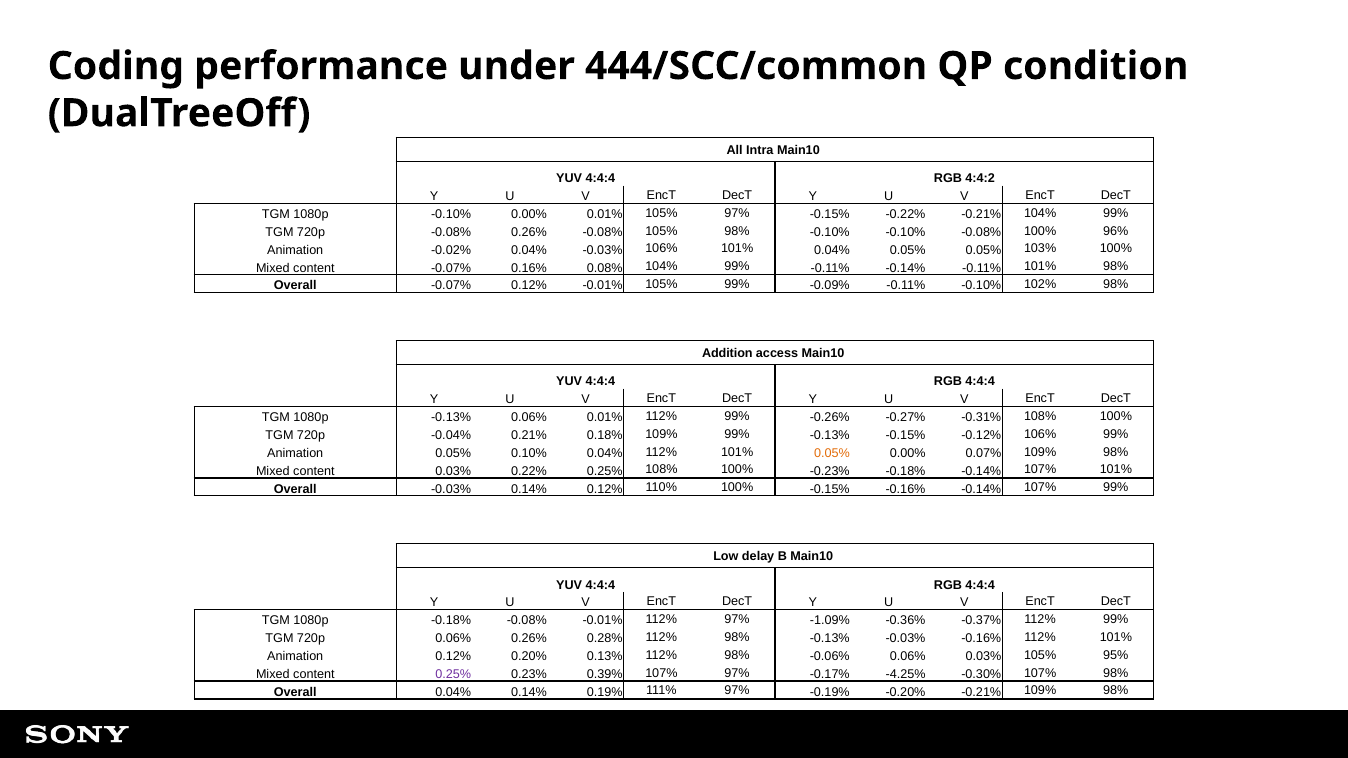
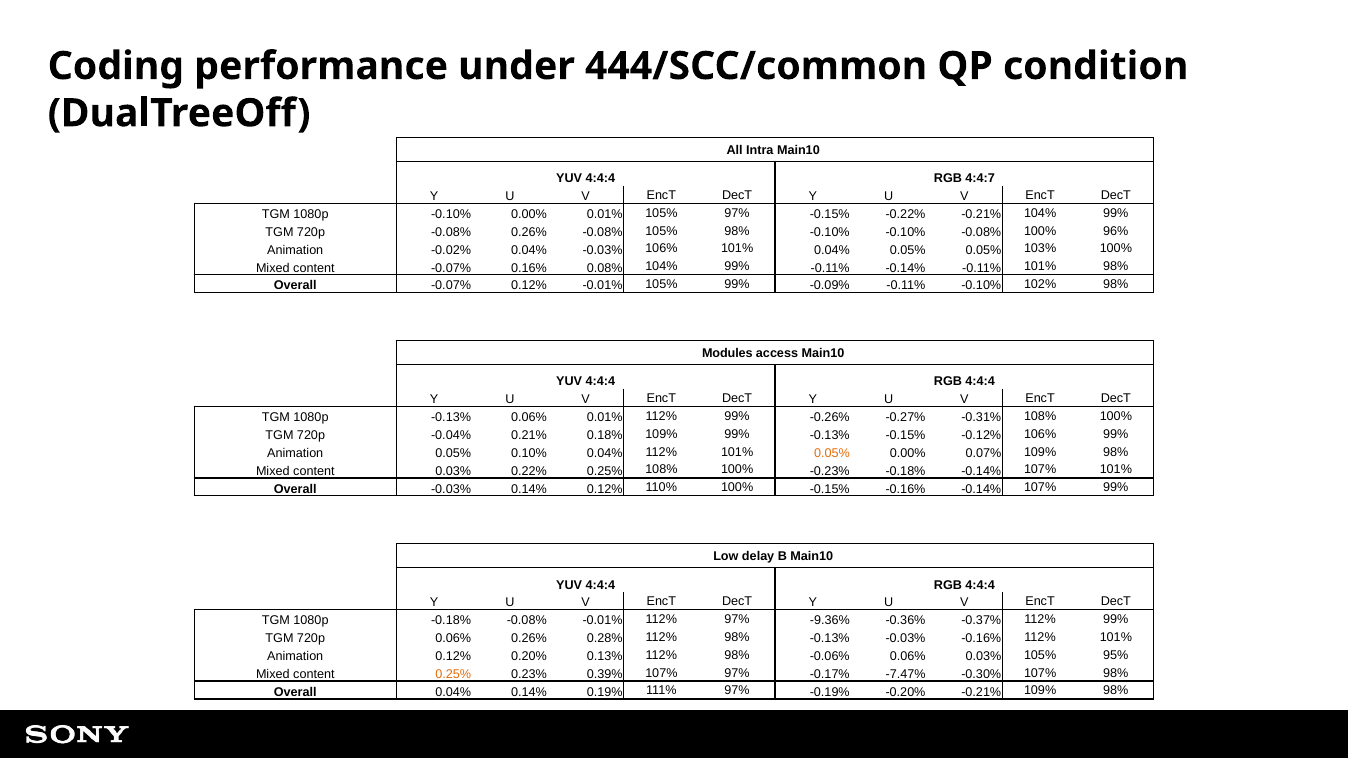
4:4:2: 4:4:2 -> 4:4:7 (980, 179)
Addition: Addition -> Modules (727, 353)
-1.09%: -1.09% -> -9.36% (830, 620)
0.25% colour: purple -> orange (453, 674)
-4.25%: -4.25% -> -7.47% (906, 674)
